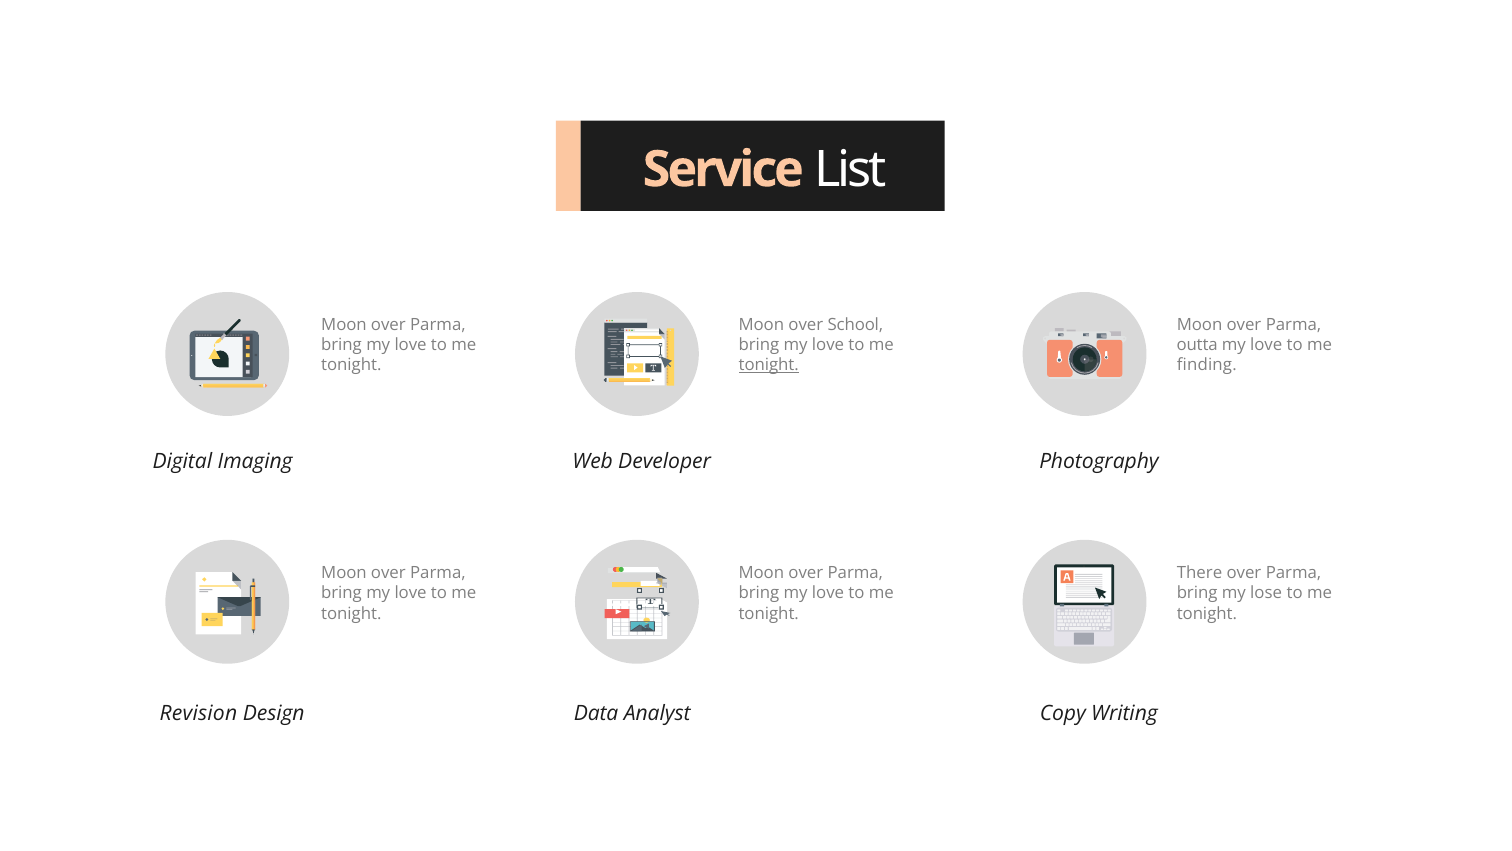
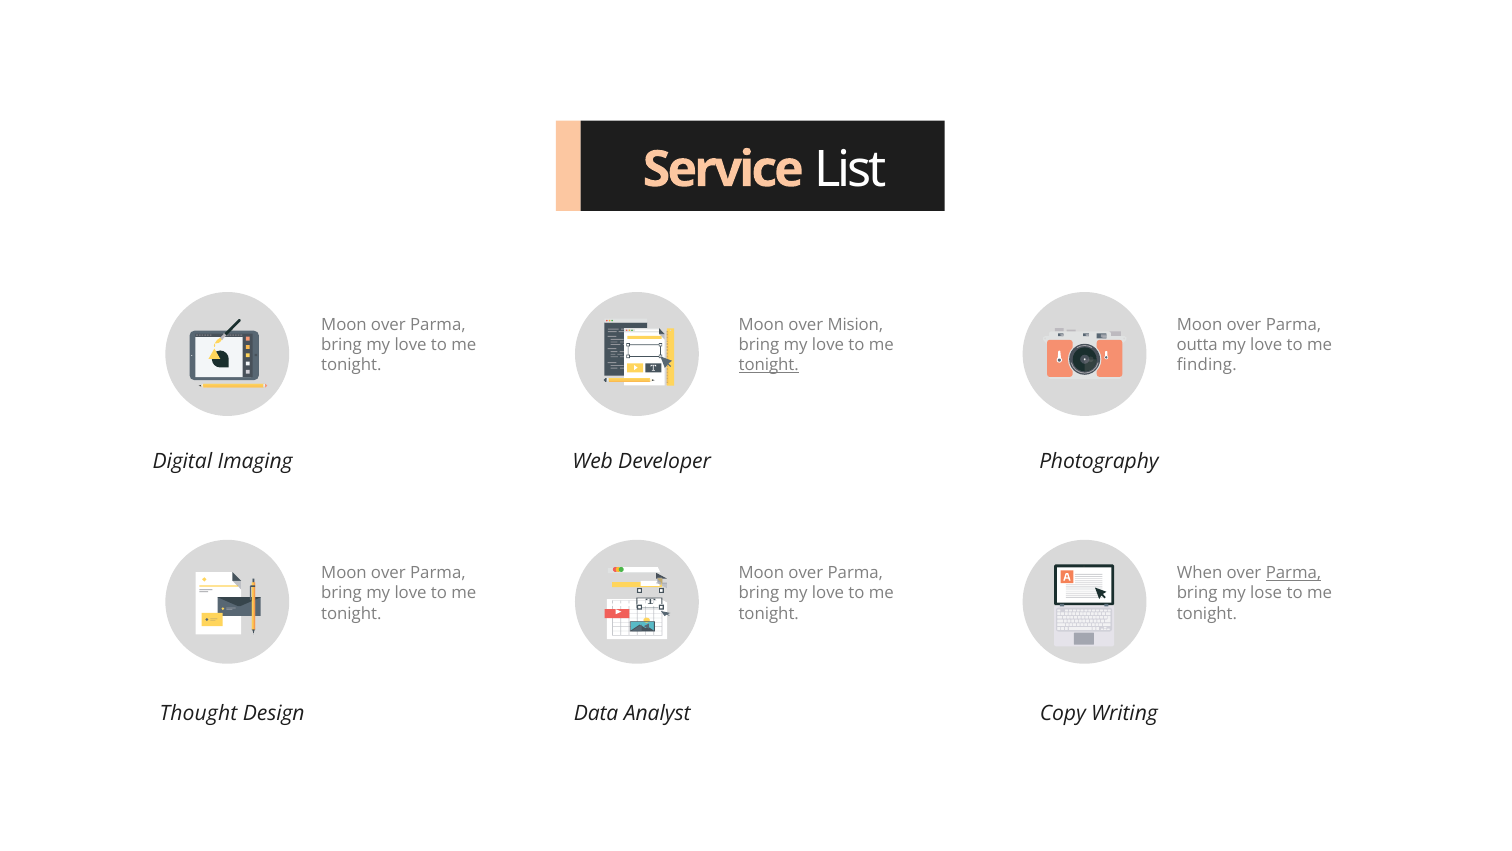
School: School -> Mision (855, 325)
There: There -> When (1200, 573)
Parma underline: none -> present (1294, 573)
Revision: Revision -> Thought (198, 713)
